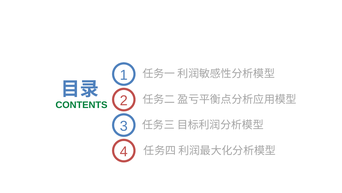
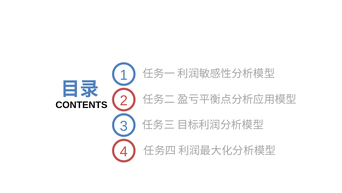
CONTENTS colour: green -> black (82, 105)
